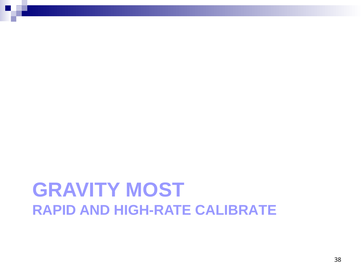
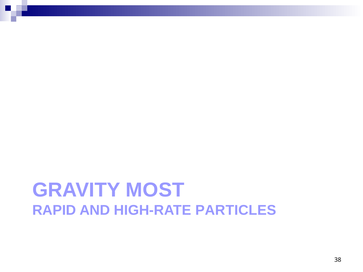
CALIBRATE: CALIBRATE -> PARTICLES (236, 210)
